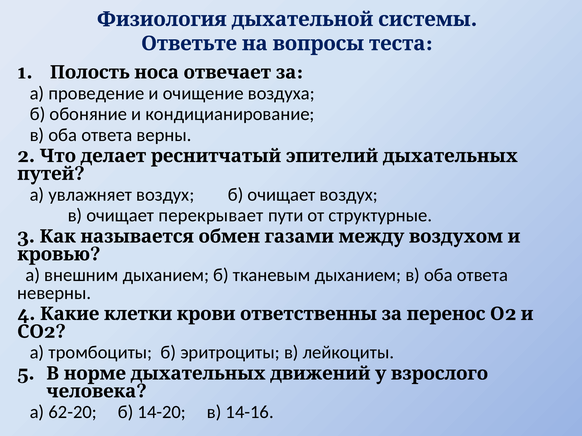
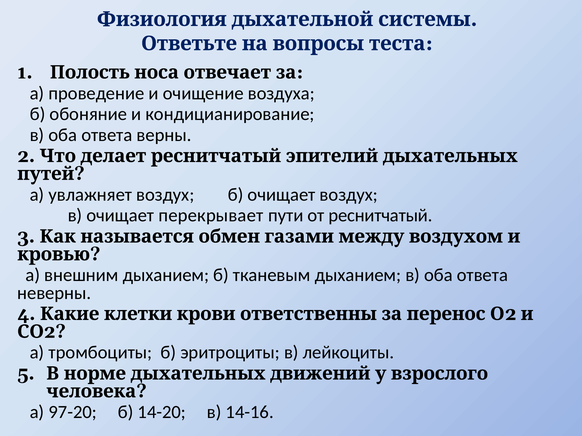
от структурные: структурные -> реснитчатый (381, 216)
62-20: 62-20 -> 97-20 (73, 413)
